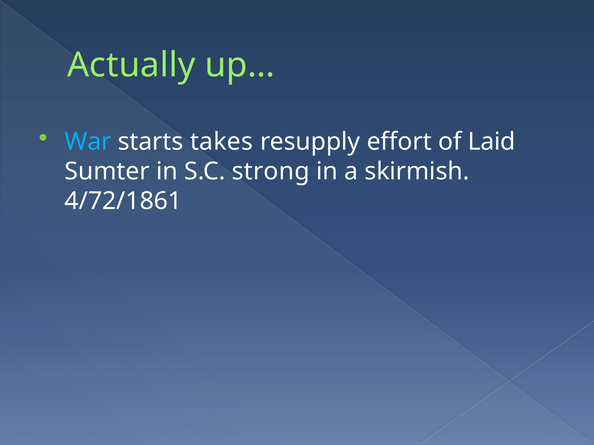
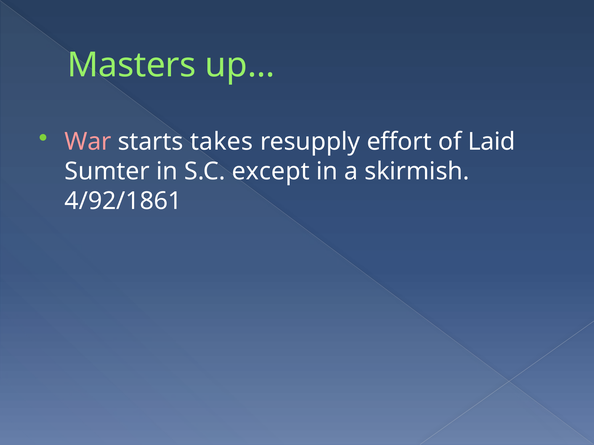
Actually: Actually -> Masters (132, 65)
War colour: light blue -> pink (88, 142)
strong: strong -> except (271, 172)
4/72/1861: 4/72/1861 -> 4/92/1861 (123, 201)
